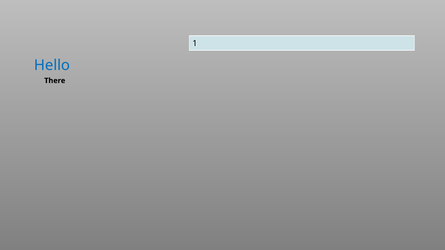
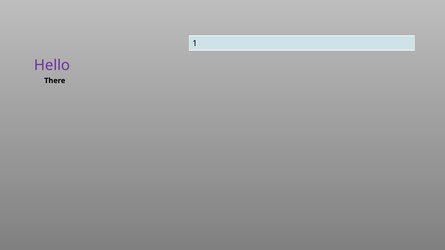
Hello colour: blue -> purple (52, 65)
